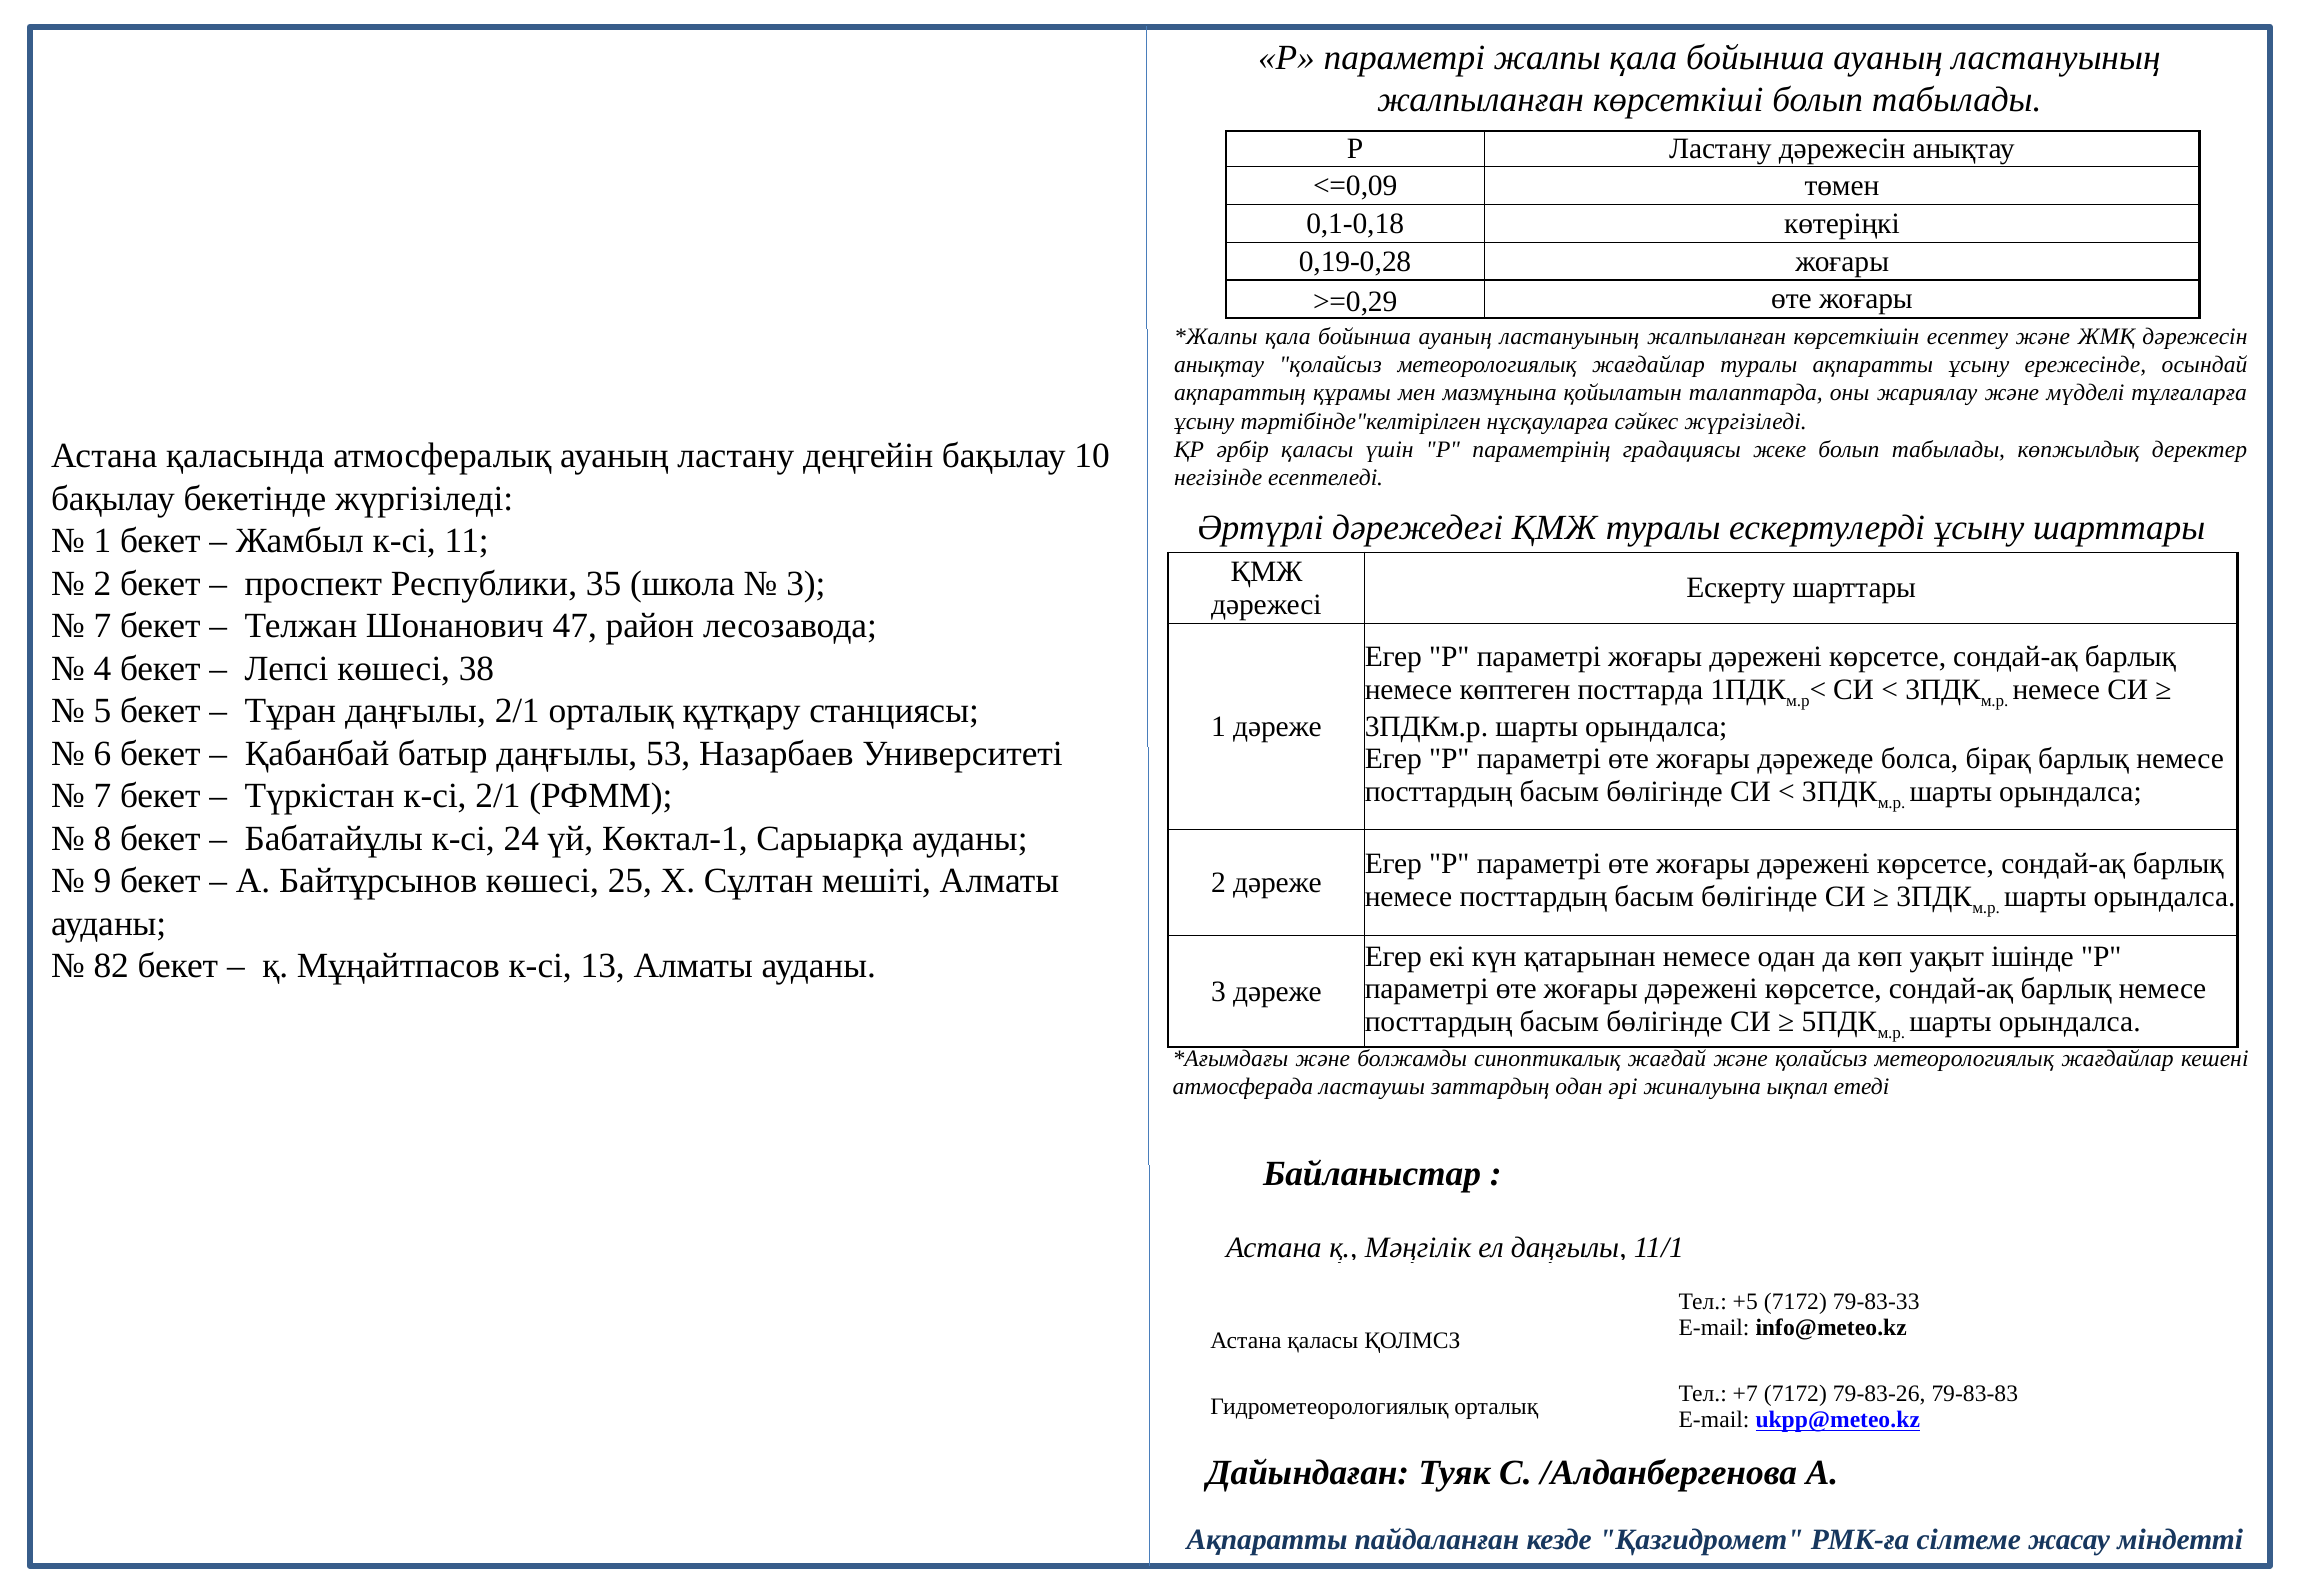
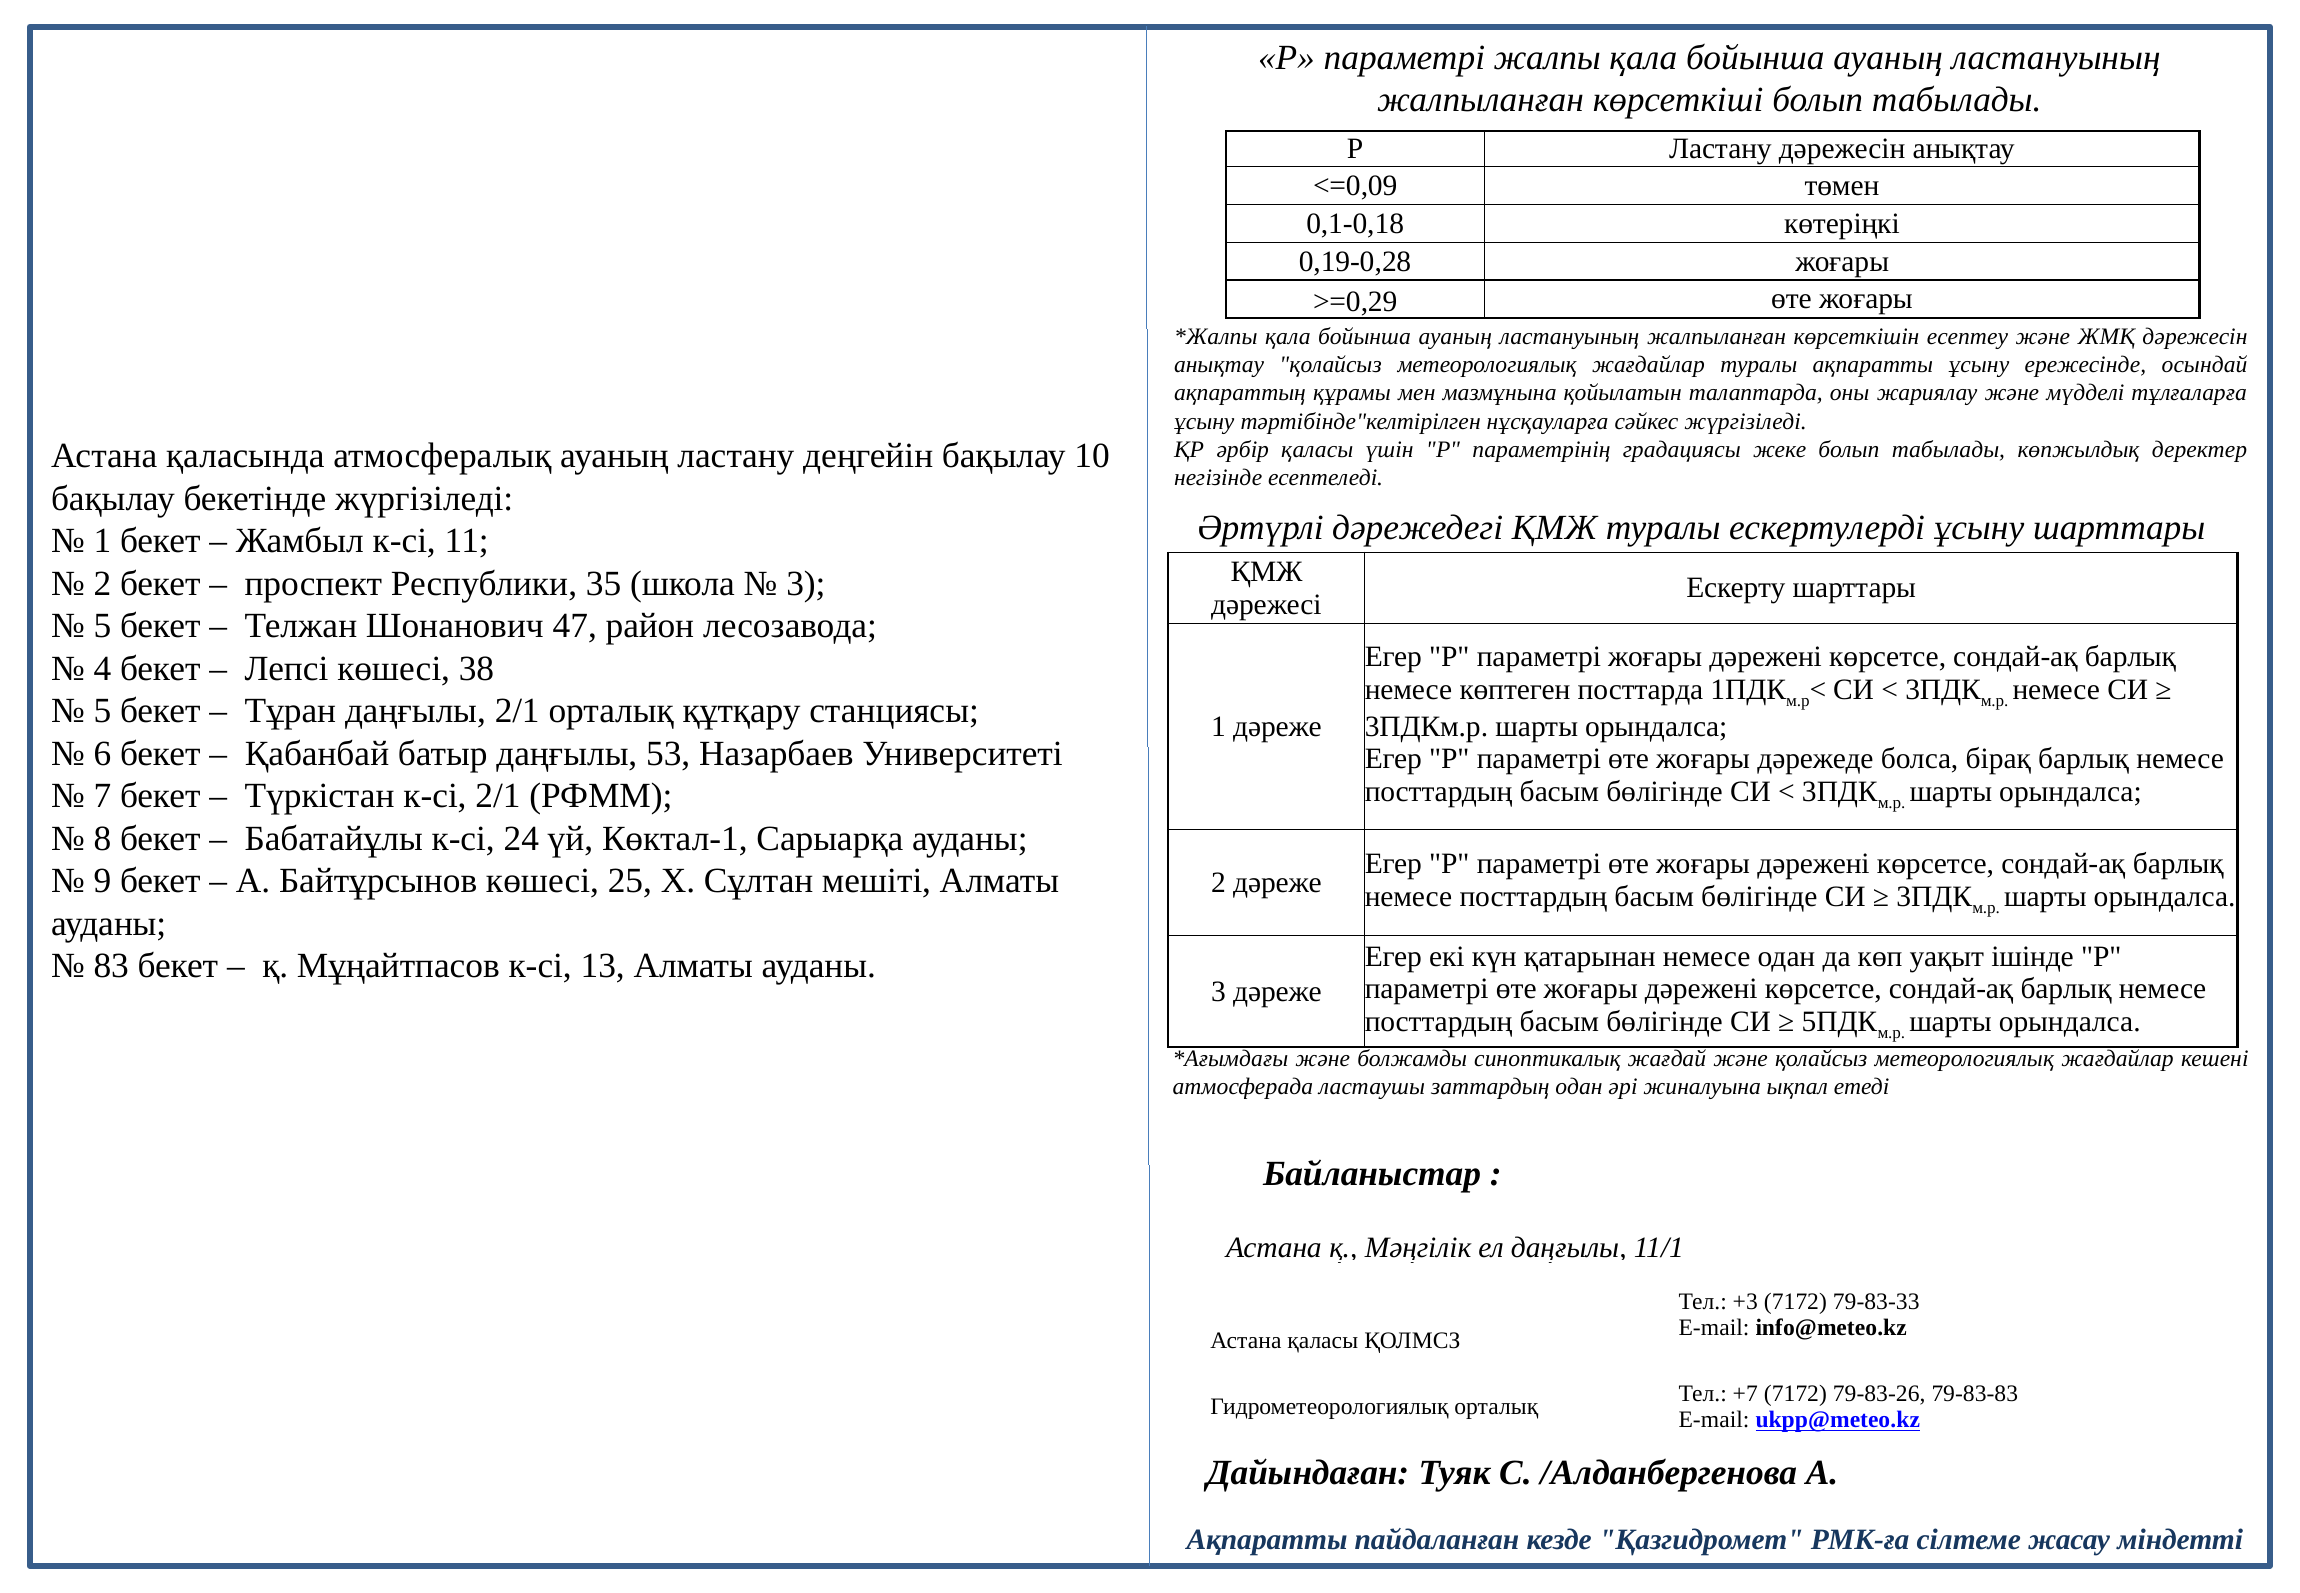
7: 7 -> 5 (102, 626)
82: 82 -> 83 (111, 965)
+5: +5 -> +3 (1745, 1301)
